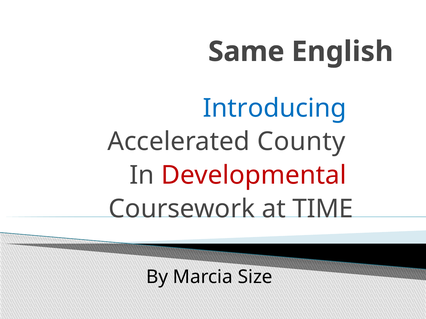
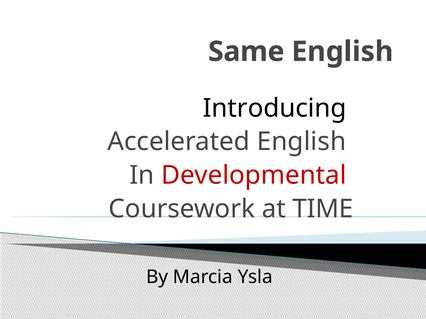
Introducing colour: blue -> black (275, 108)
Accelerated County: County -> English (301, 142)
Size: Size -> Ysla (255, 277)
